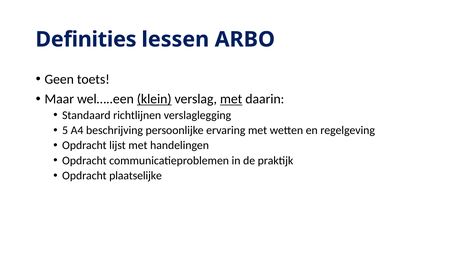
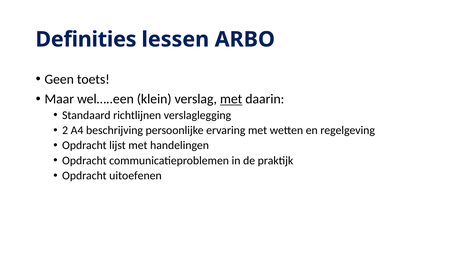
klein underline: present -> none (154, 99)
5: 5 -> 2 (65, 130)
plaatselijke: plaatselijke -> uitoefenen (135, 176)
